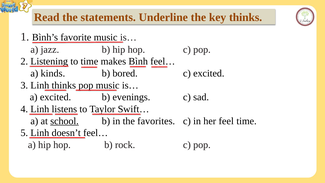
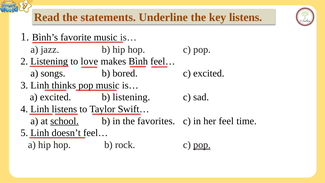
key thinks: thinks -> listens (246, 17)
to time: time -> love (89, 61)
kinds: kinds -> songs (53, 73)
b evenings: evenings -> listening (131, 97)
pop underline: none -> present (202, 145)
